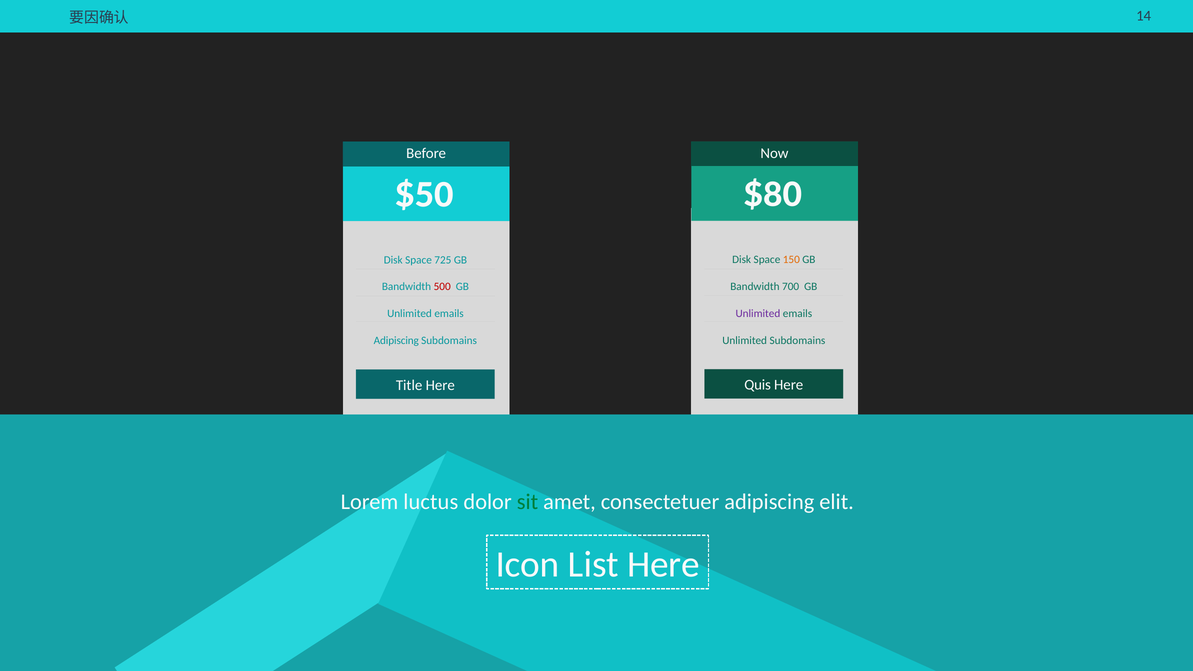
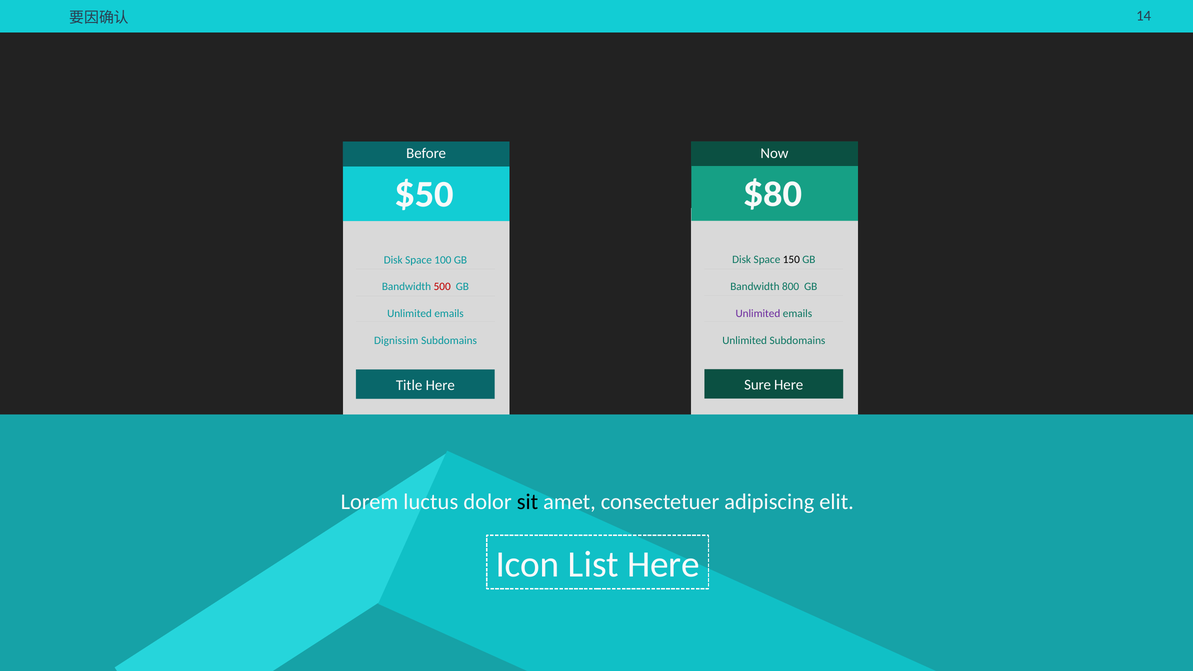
150 colour: orange -> black (791, 260)
725: 725 -> 100 (443, 260)
700: 700 -> 800 (791, 287)
Adipiscing: Adipiscing -> Dignissim (396, 341)
Quis: Quis -> Sure (758, 385)
sit colour: green -> black (527, 502)
